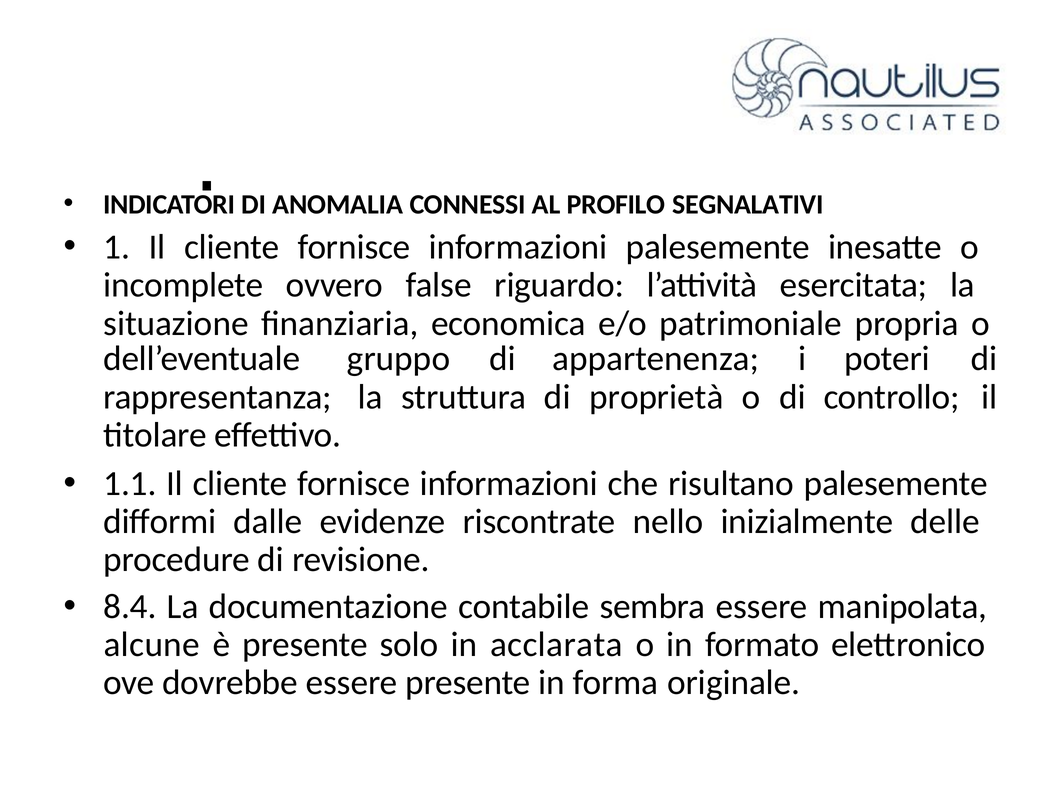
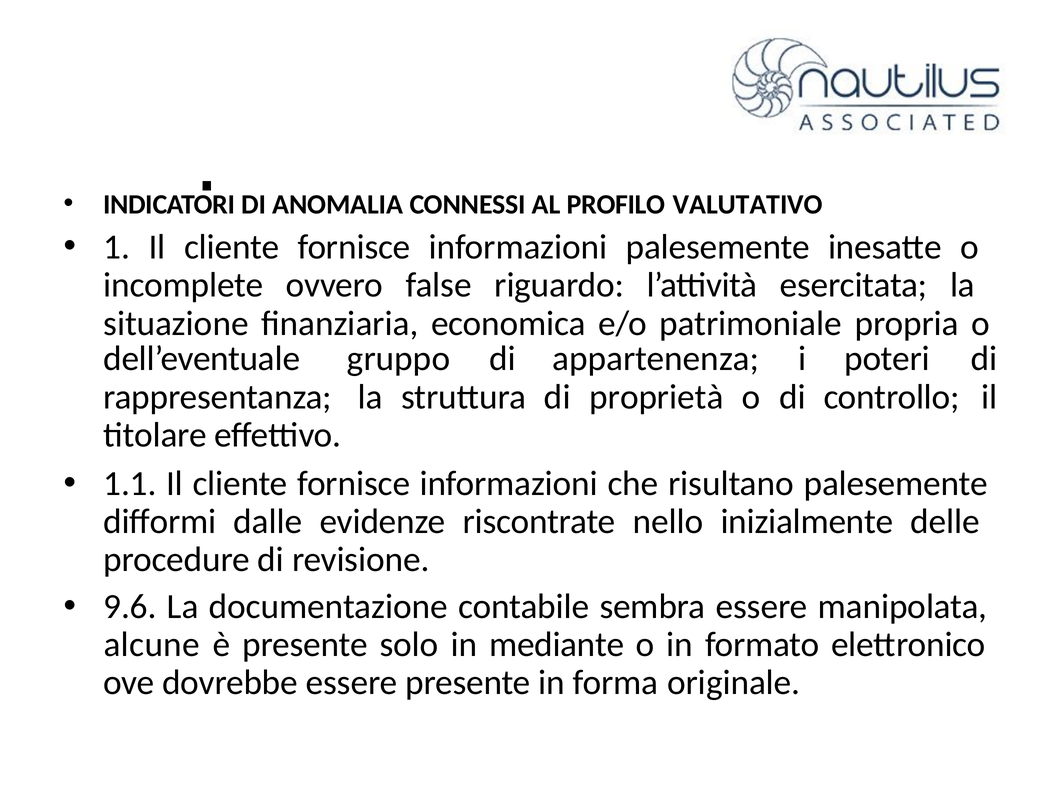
SEGNALATIVI: SEGNALATIVI -> VALUTATIVO (748, 204)
8.4: 8.4 -> 9.6 (130, 606)
acclarata: acclarata -> mediante (557, 645)
